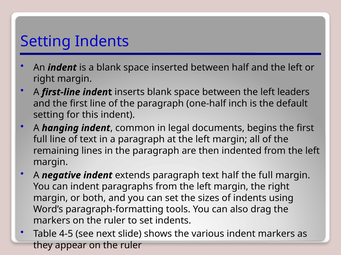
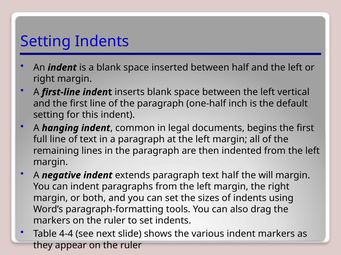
leaders: leaders -> vertical (293, 92)
the full: full -> will (266, 176)
4-5: 4-5 -> 4-4 (66, 234)
